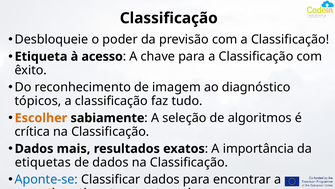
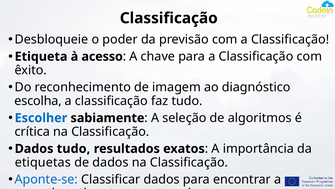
tópicos: tópicos -> escolha (38, 101)
Escolher colour: orange -> blue (41, 118)
Dados mais: mais -> tudo (74, 148)
